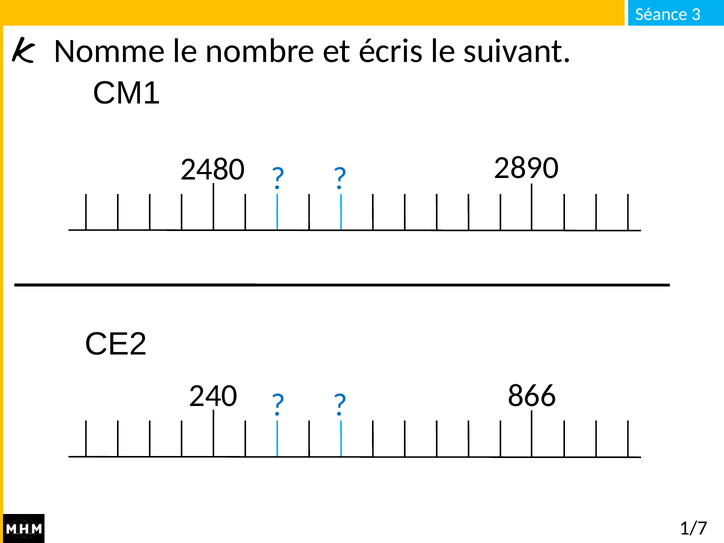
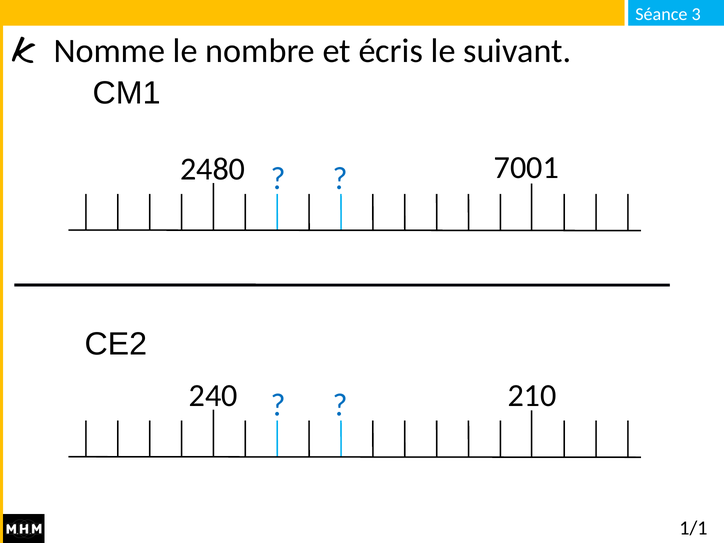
2890: 2890 -> 7001 (526, 168)
866: 866 -> 210 (532, 396)
1/7: 1/7 -> 1/1 (693, 528)
